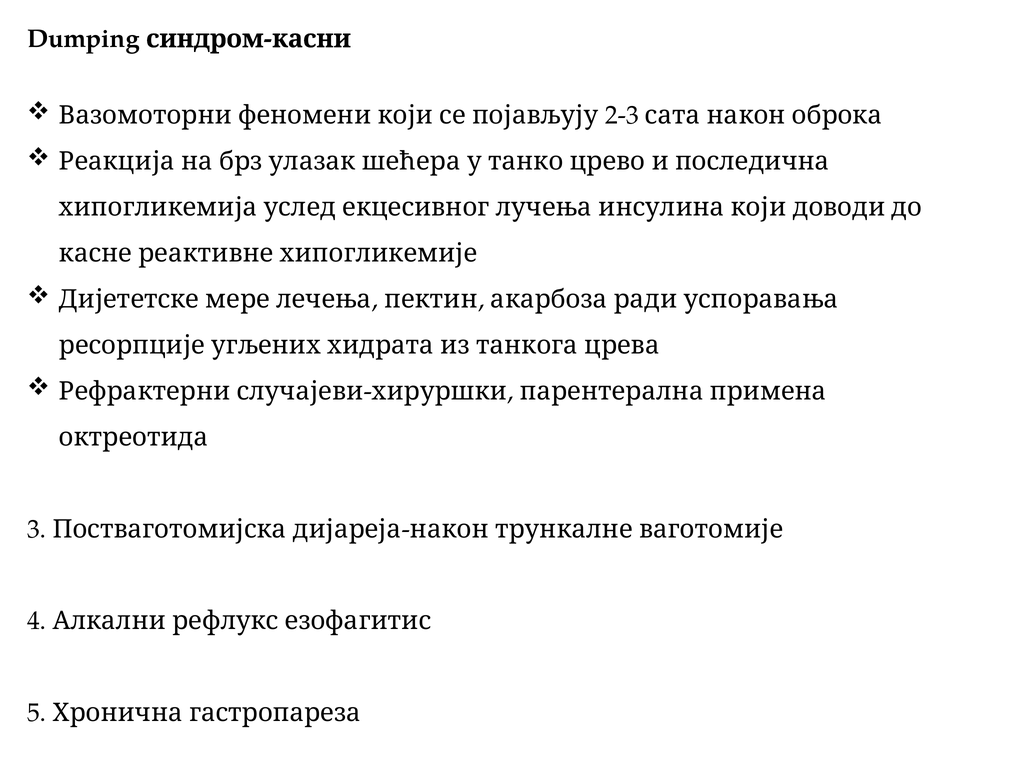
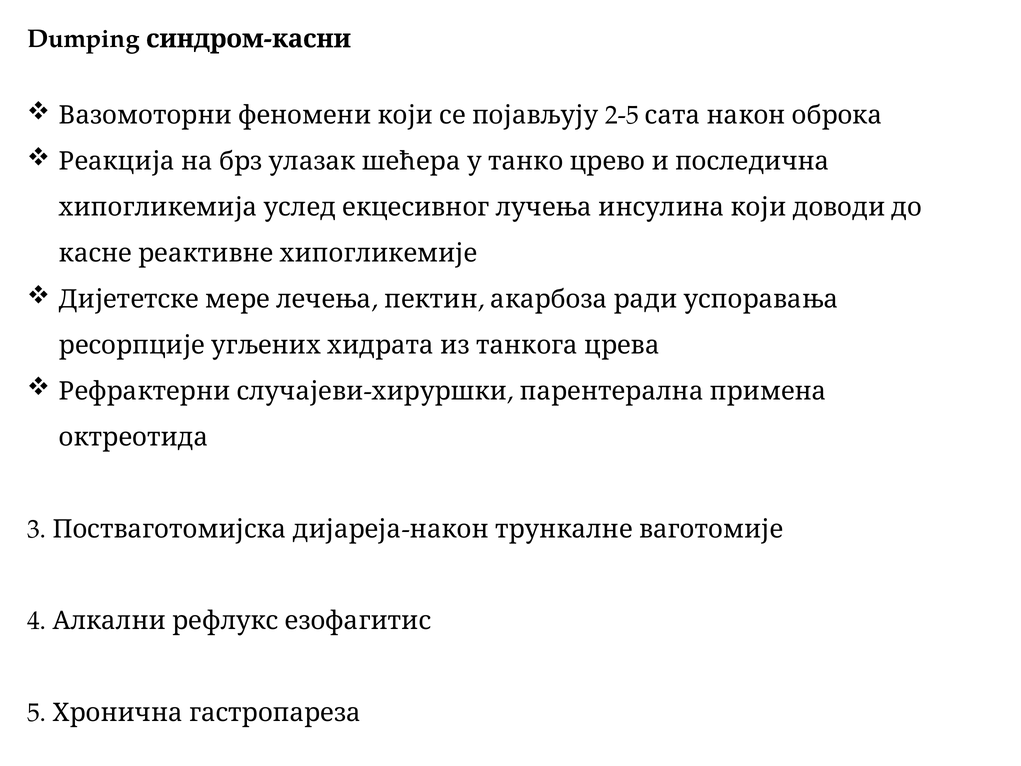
2-3: 2-3 -> 2-5 (622, 115)
